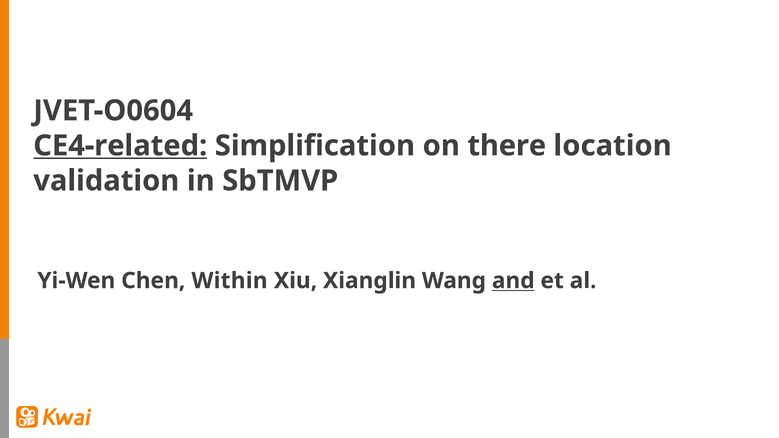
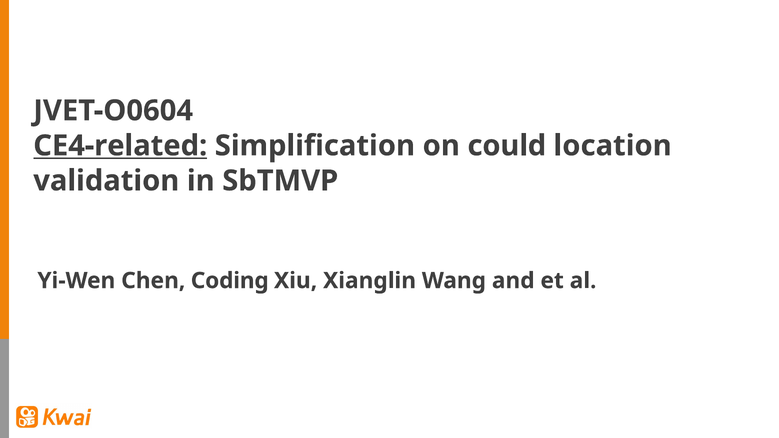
there: there -> could (507, 146)
Within: Within -> Coding (230, 281)
and underline: present -> none (513, 281)
